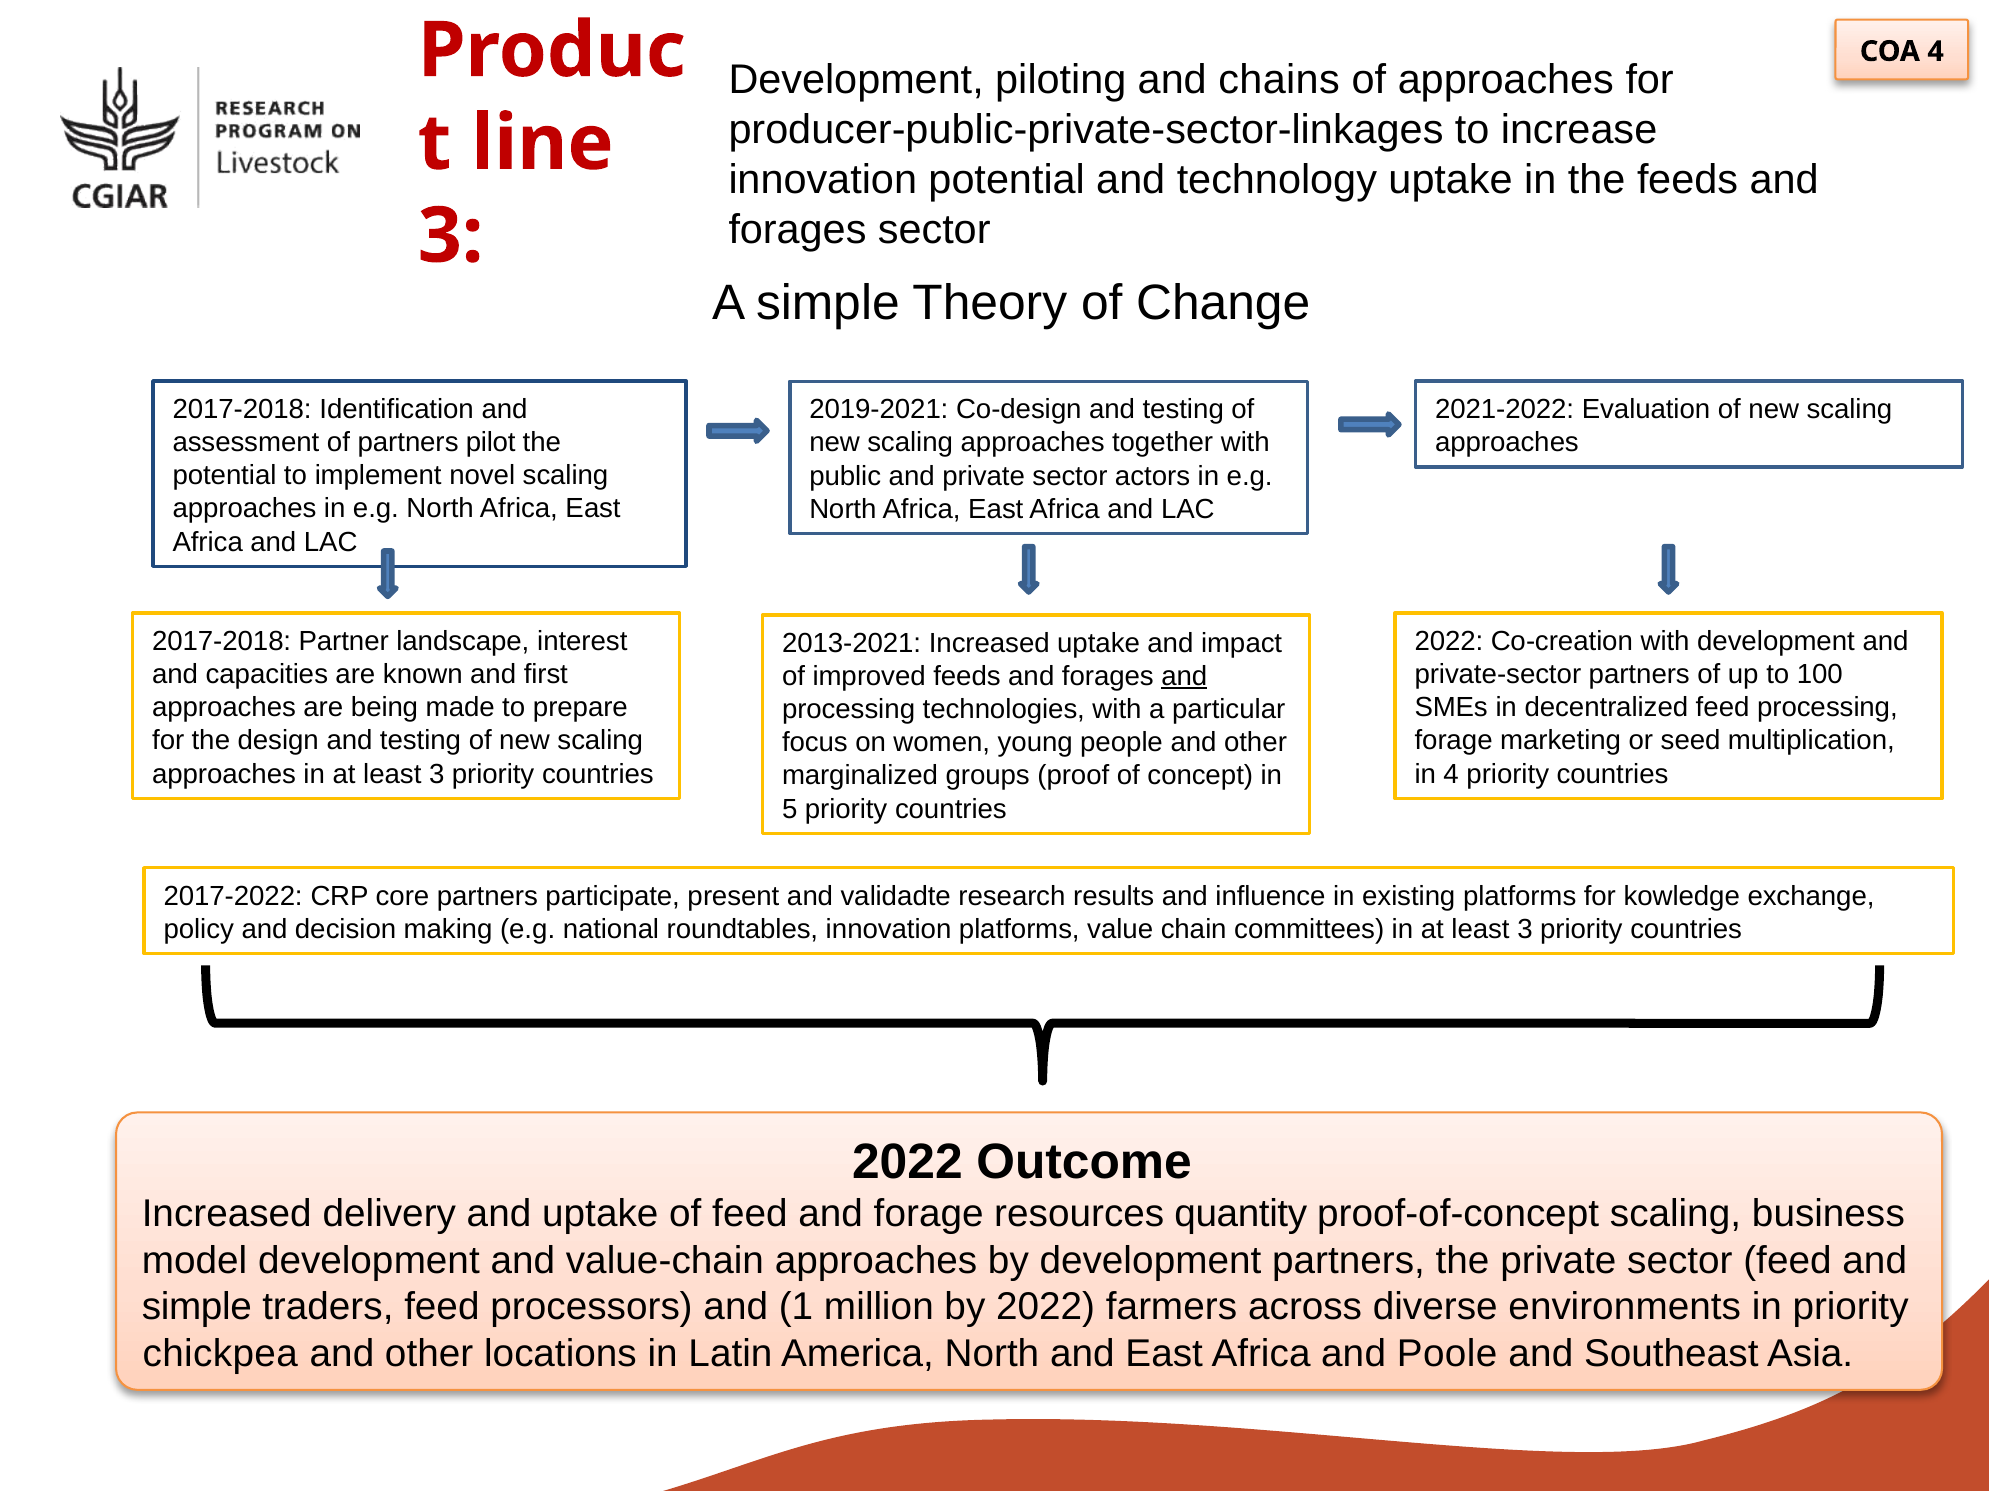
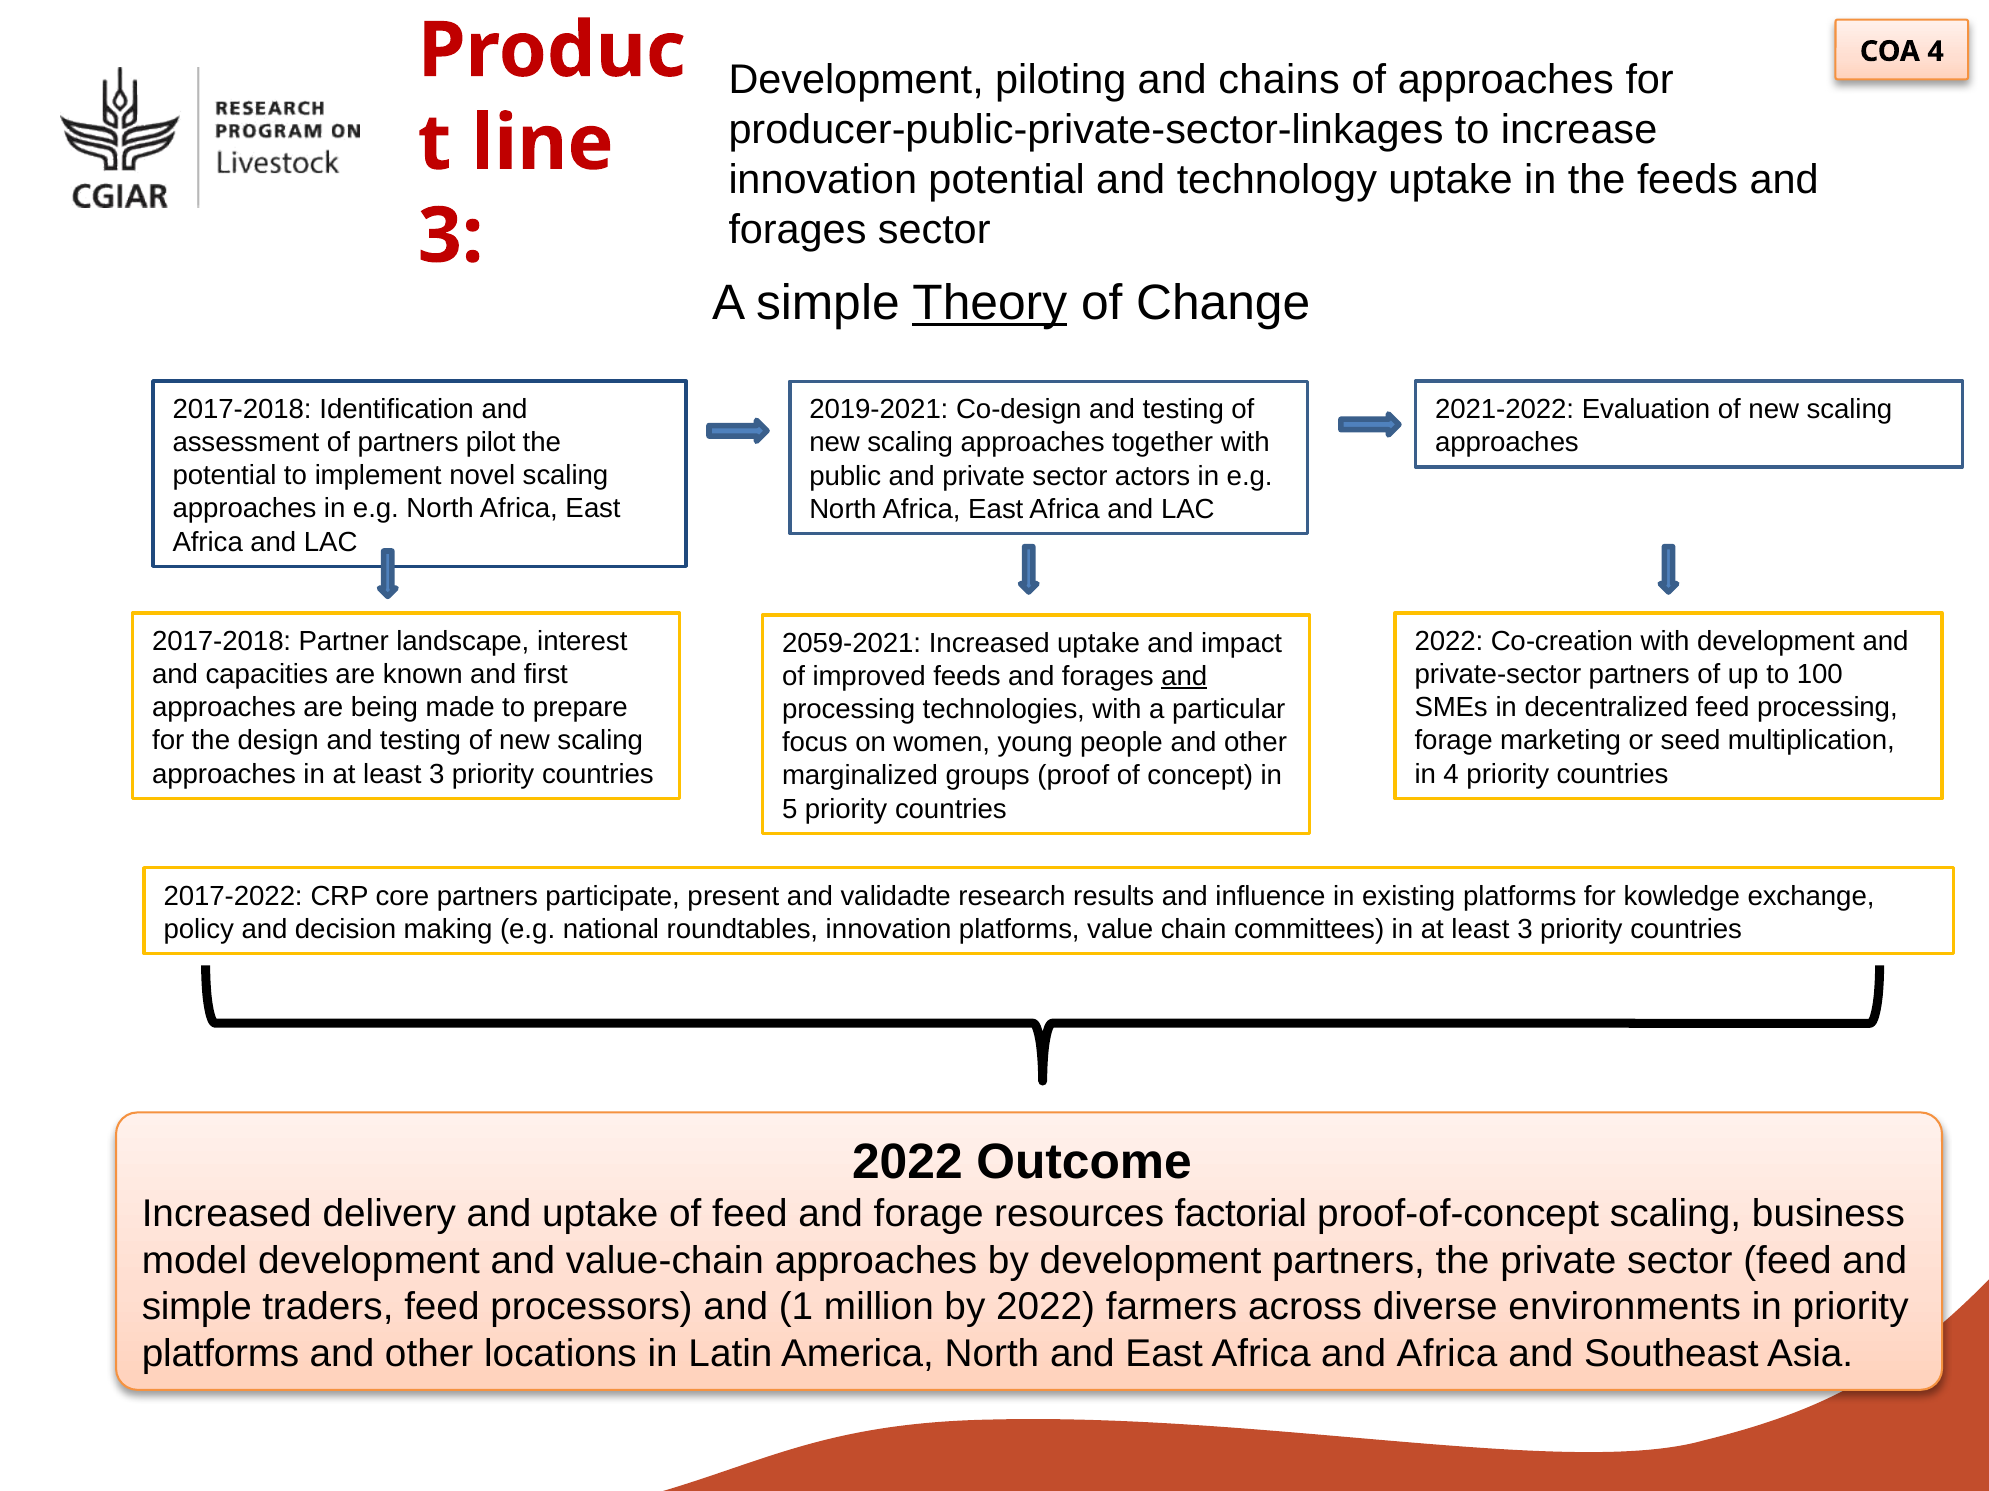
Theory underline: none -> present (990, 303)
2013-2021: 2013-2021 -> 2059-2021 (852, 643)
quantity: quantity -> factorial (1241, 1215)
chickpea: chickpea -> platforms (221, 1354)
and Poole: Poole -> Africa (1447, 1354)
